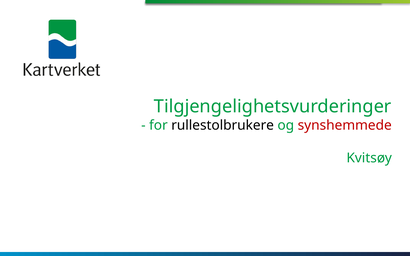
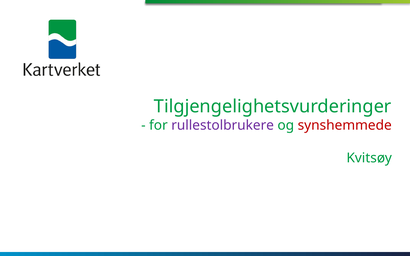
rullestolbrukere colour: black -> purple (223, 125)
